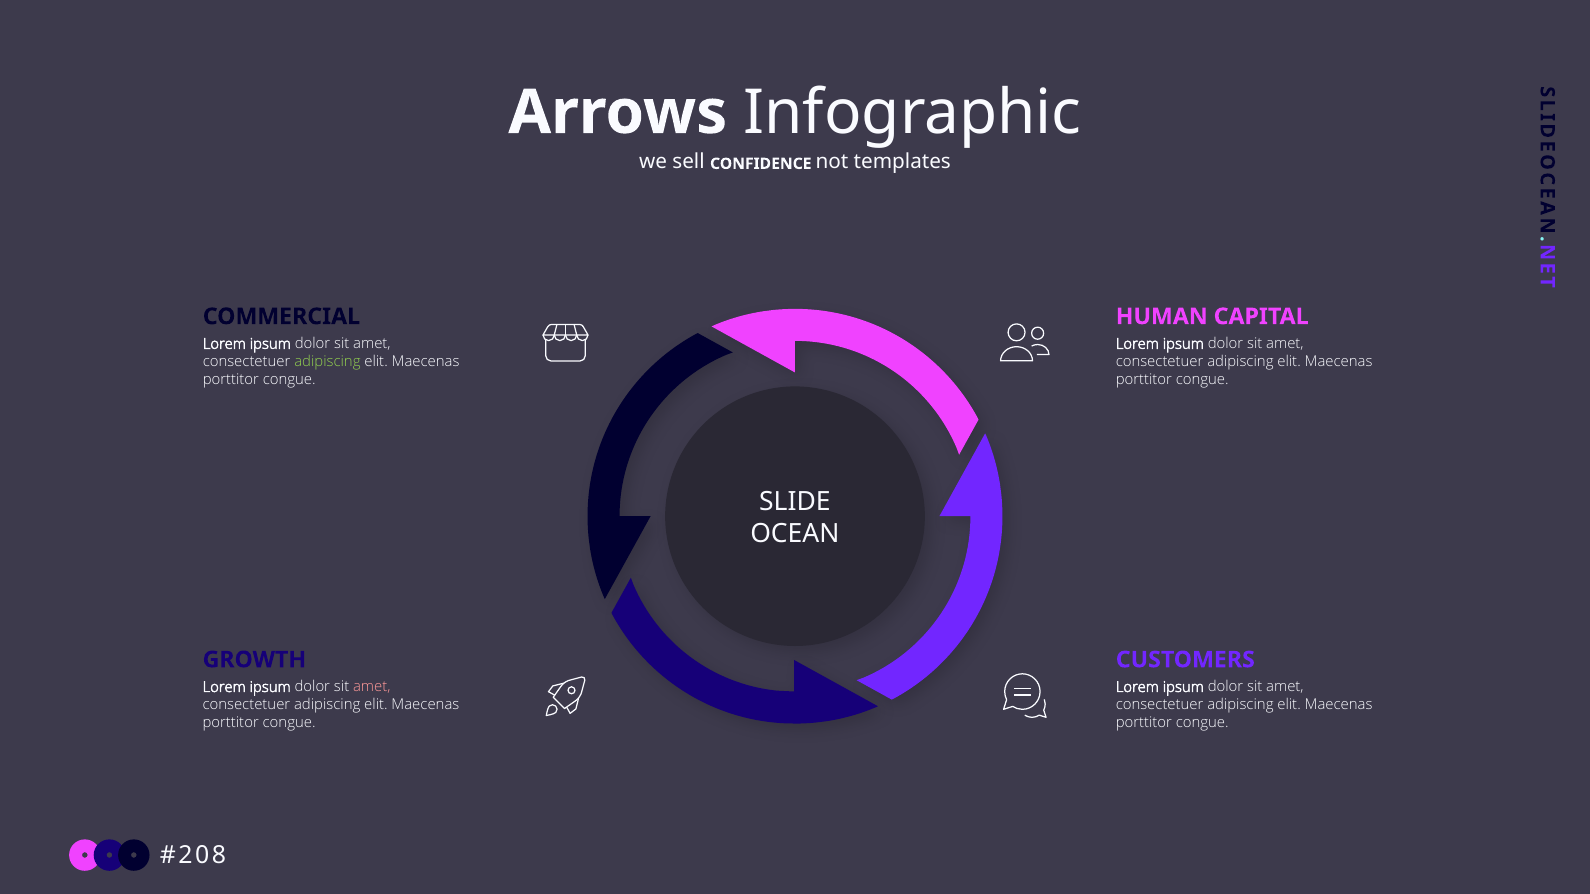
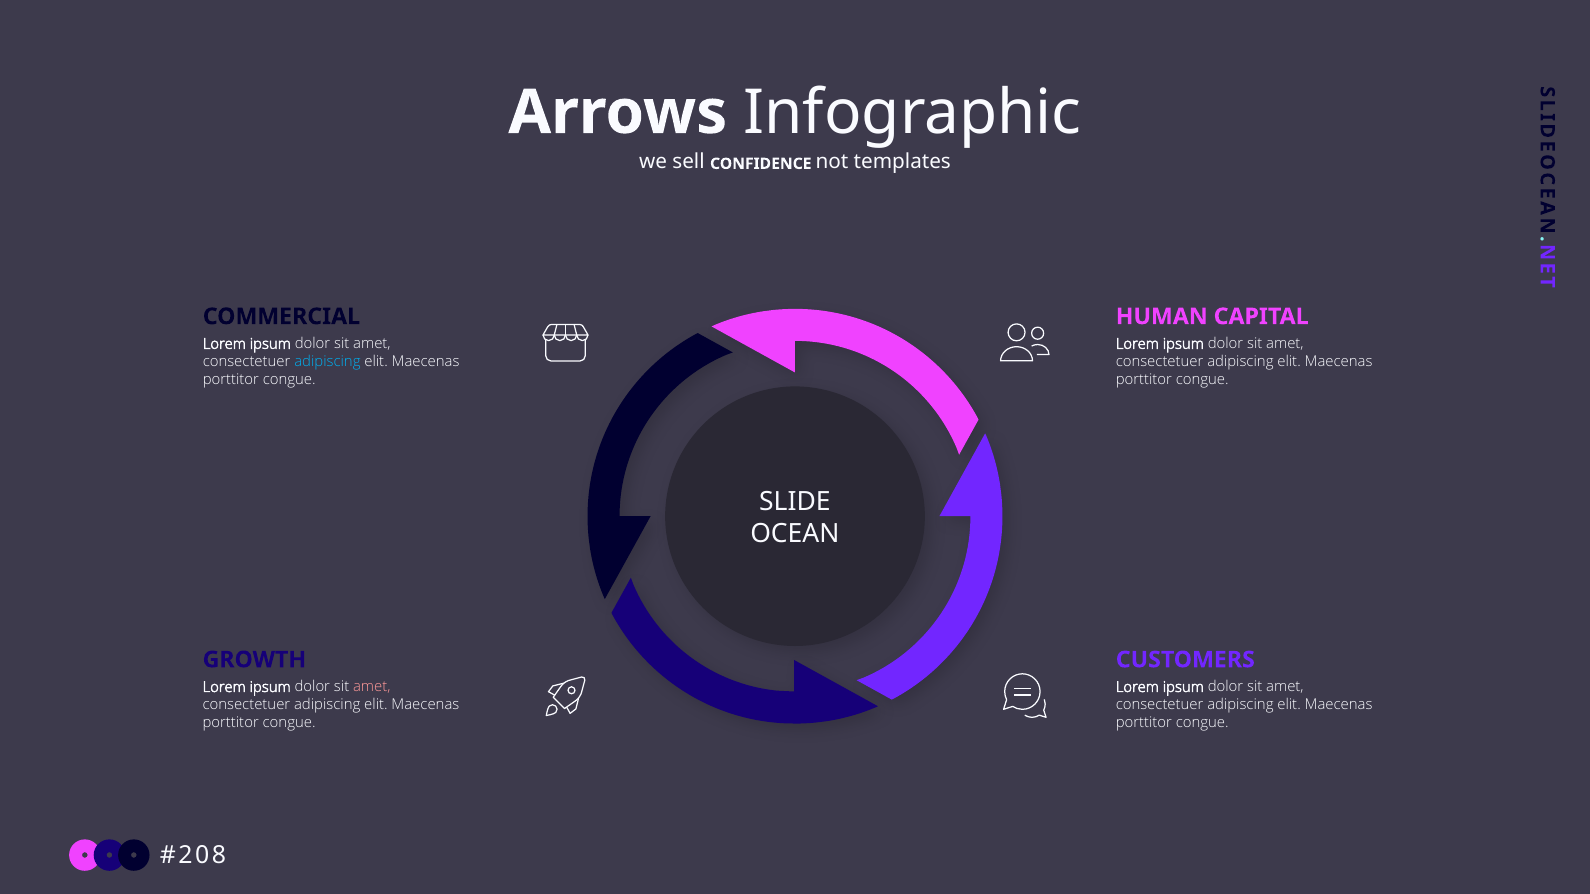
adipiscing colour: light green -> light blue (327, 362)
